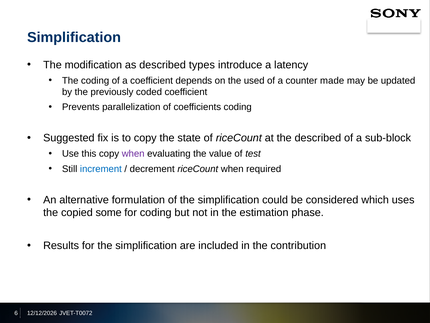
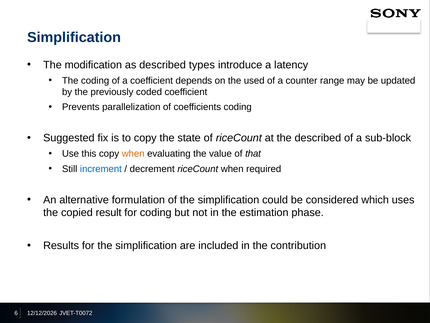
made: made -> range (332, 80)
when colour: purple -> orange (133, 154)
test: test -> that (253, 154)
some: some -> result (109, 212)
